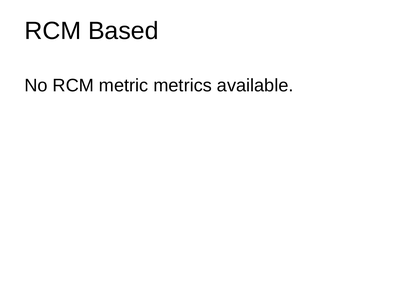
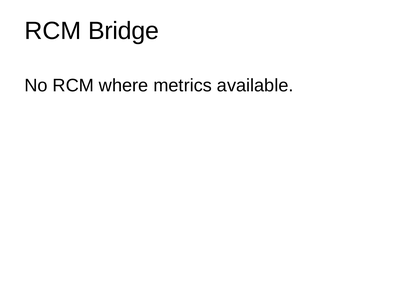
Based: Based -> Bridge (123, 31)
metric: metric -> where (124, 86)
